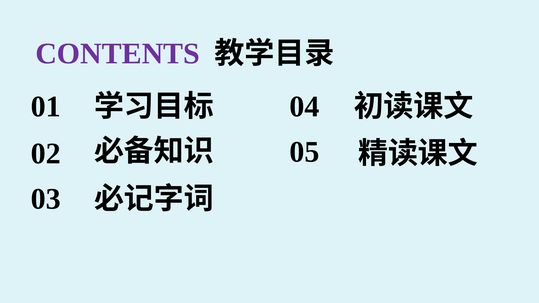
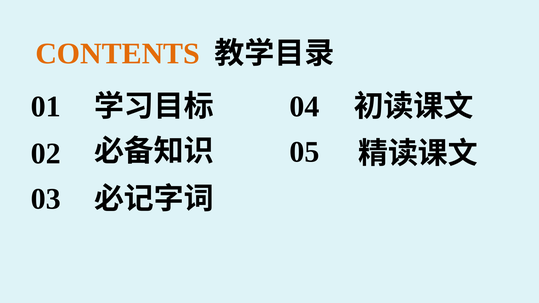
CONTENTS colour: purple -> orange (118, 54)
